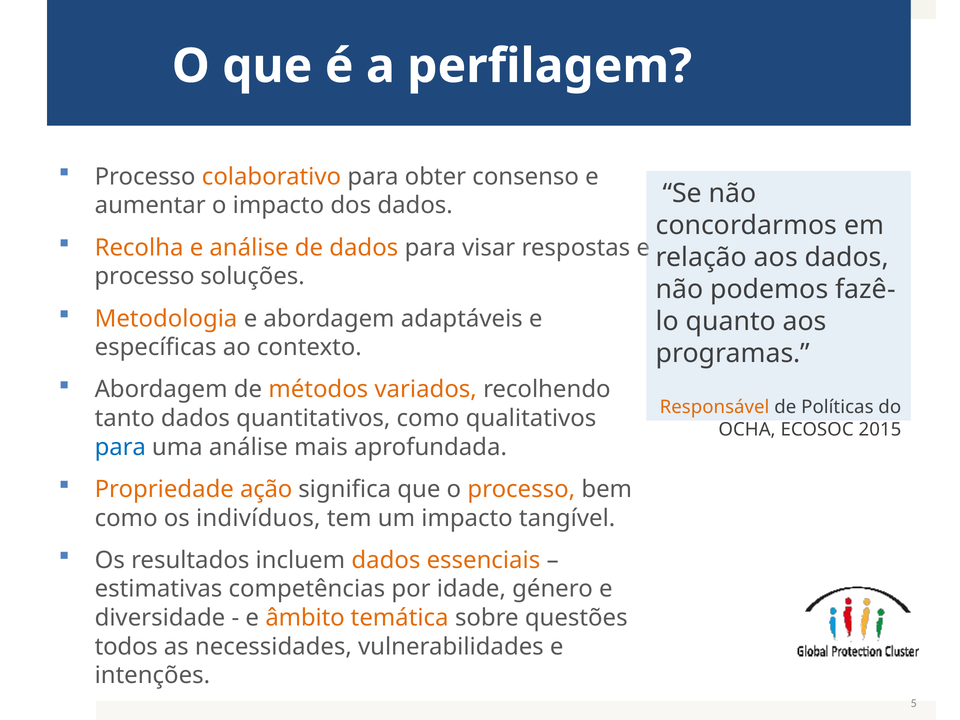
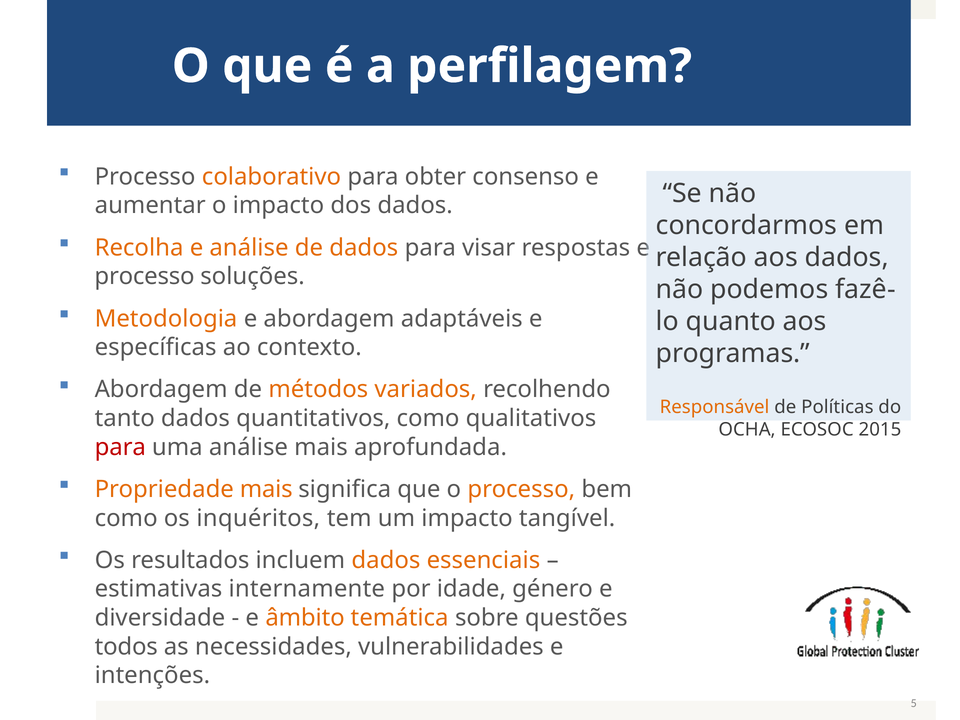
para colour: blue -> red (120, 447)
Propriedade ação: ação -> mais (266, 489)
indivíduos: indivíduos -> inquéritos (258, 518)
competências: competências -> internamente (307, 589)
